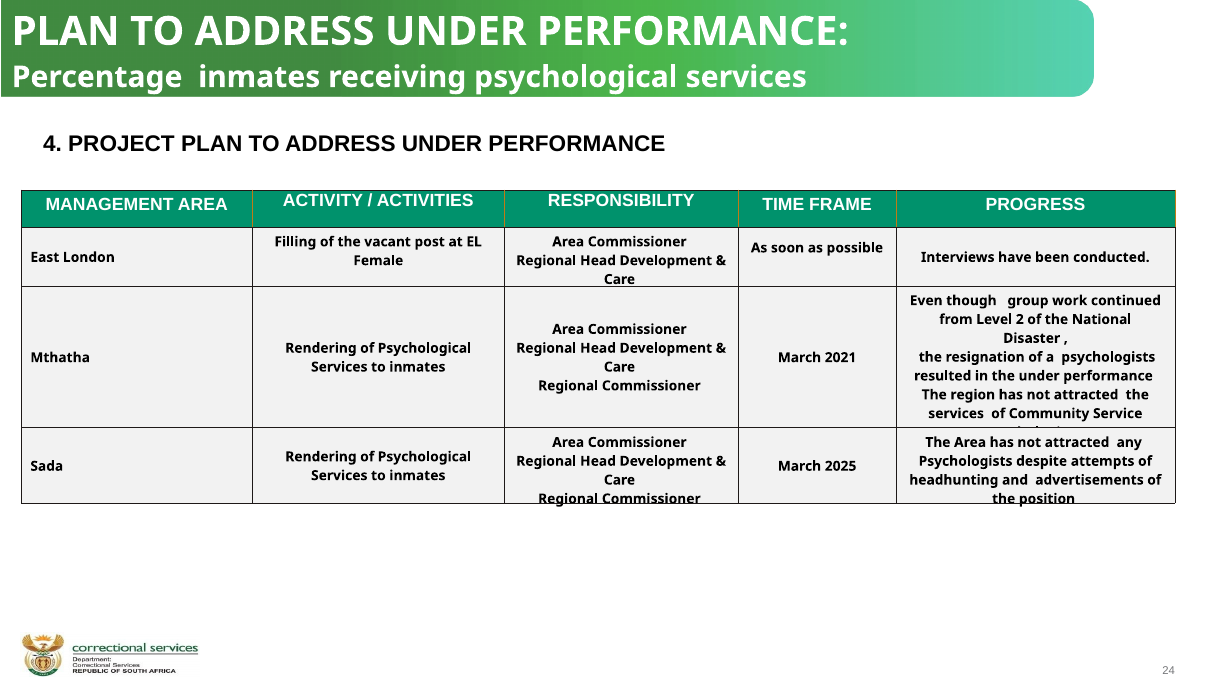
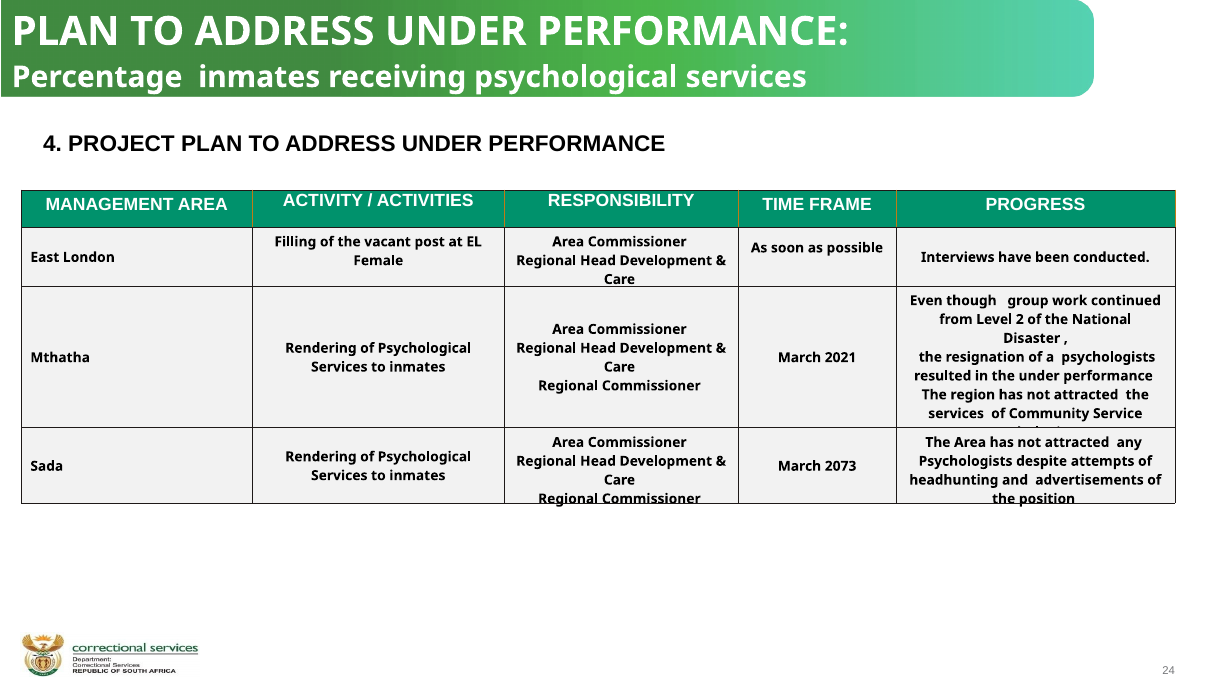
2025: 2025 -> 2073 (841, 466)
